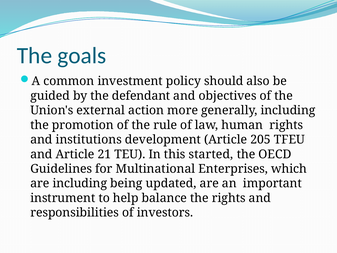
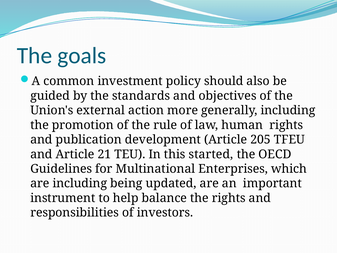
defendant: defendant -> standards (141, 96)
institutions: institutions -> publication (89, 140)
